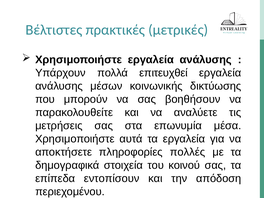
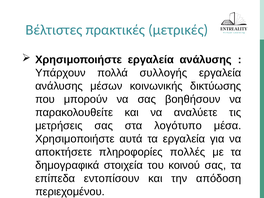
επιτευχθεί: επιτευχθεί -> συλλογής (163, 73)
επωνυμία: επωνυμία -> λογότυπο (178, 126)
